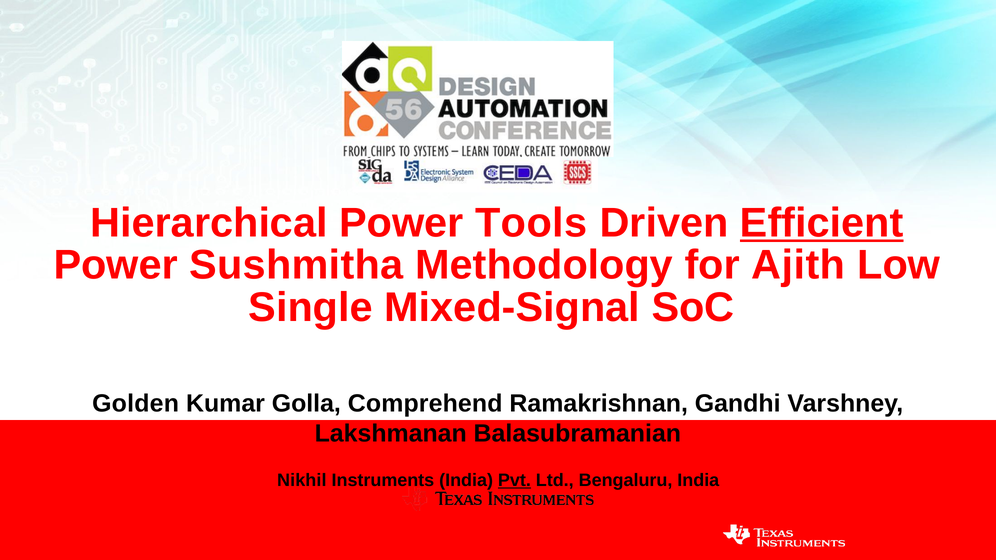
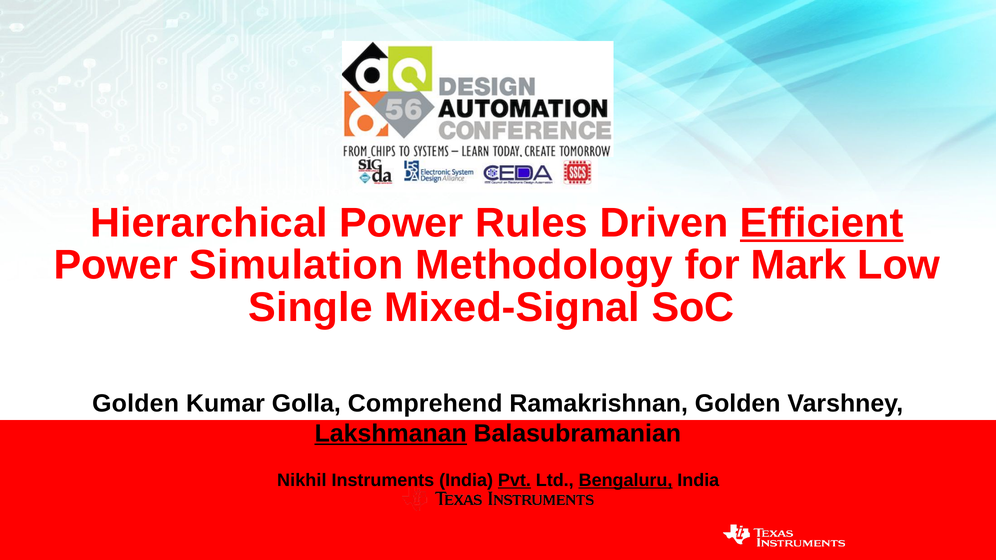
Tools: Tools -> Rules (532, 223)
Sushmitha: Sushmitha -> Simulation (296, 265)
Ajith: Ajith -> Mark (799, 265)
Ramakrishnan Gandhi: Gandhi -> Golden (738, 404)
Lakshmanan underline: none -> present (391, 434)
Bengaluru underline: none -> present (626, 481)
